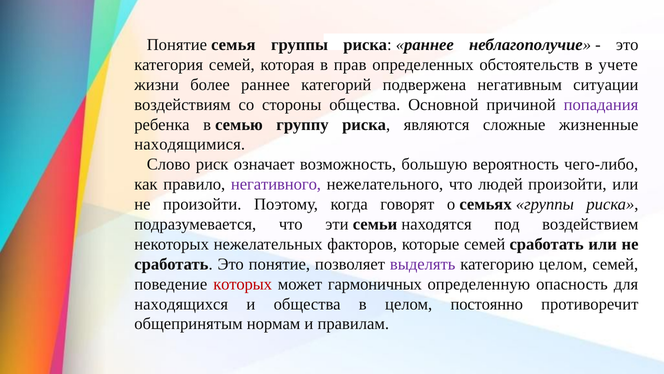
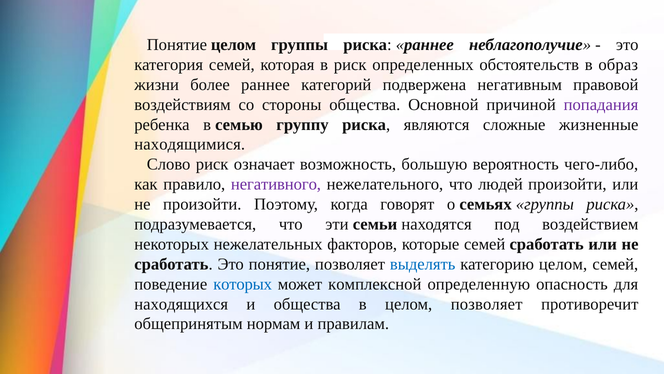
Понятие семья: семья -> целом (234, 45)
в прав: прав -> риск (350, 65)
учете: учете -> образ (618, 65)
ситуации: ситуации -> правовой (606, 85)
выделять colour: purple -> blue (423, 264)
которых colour: red -> blue (243, 284)
гармоничных: гармоничных -> комплексной (375, 284)
целом постоянно: постоянно -> позволяет (487, 304)
